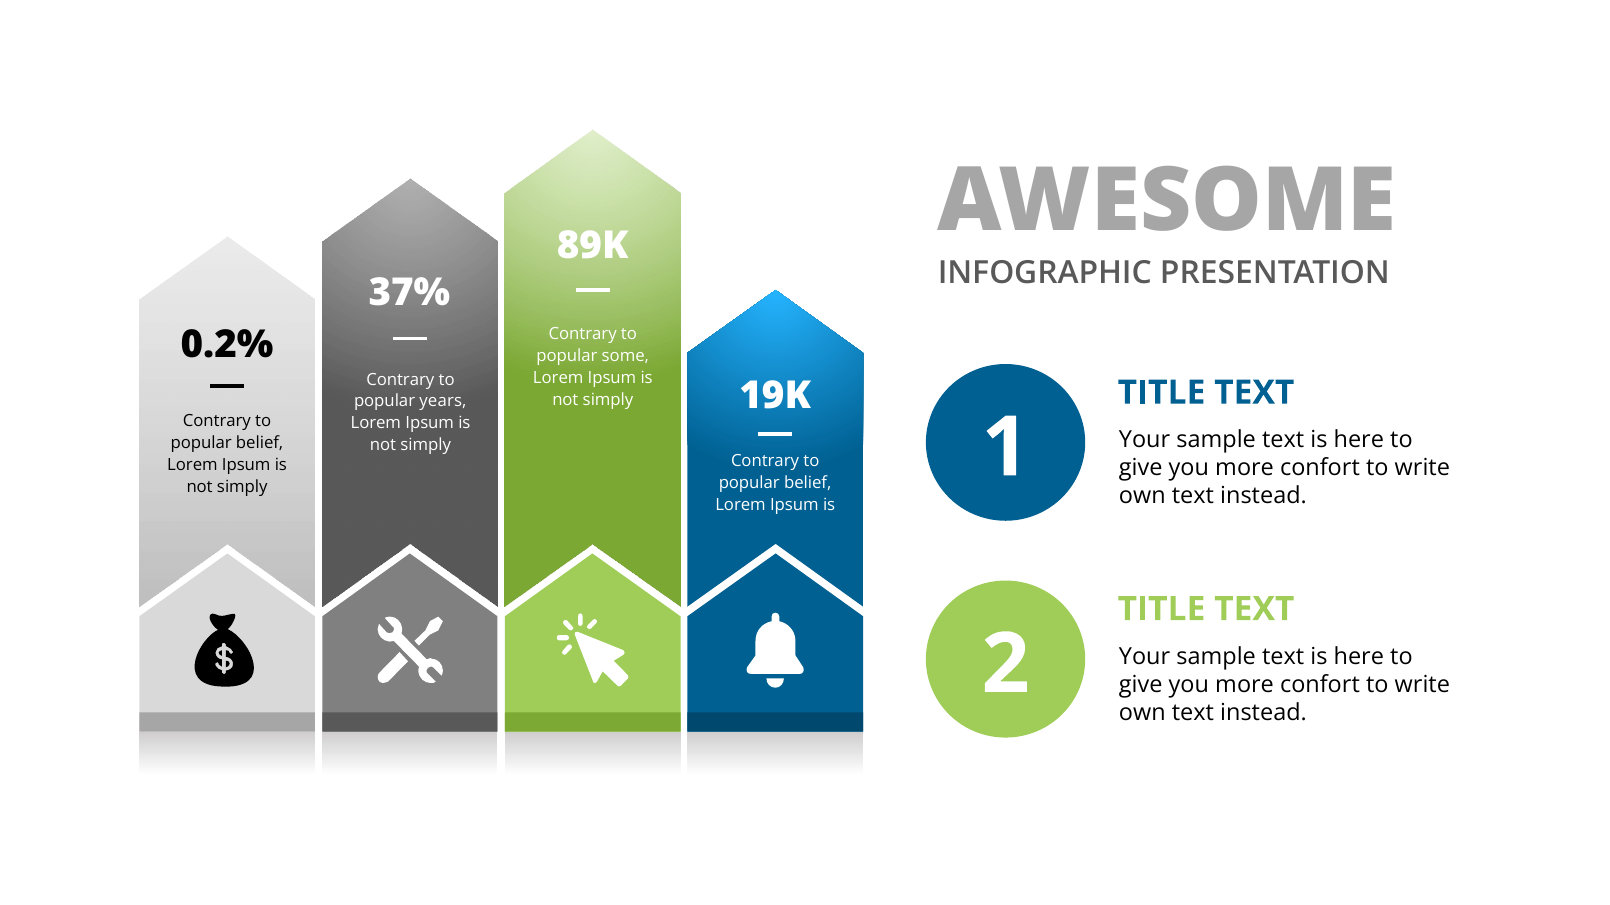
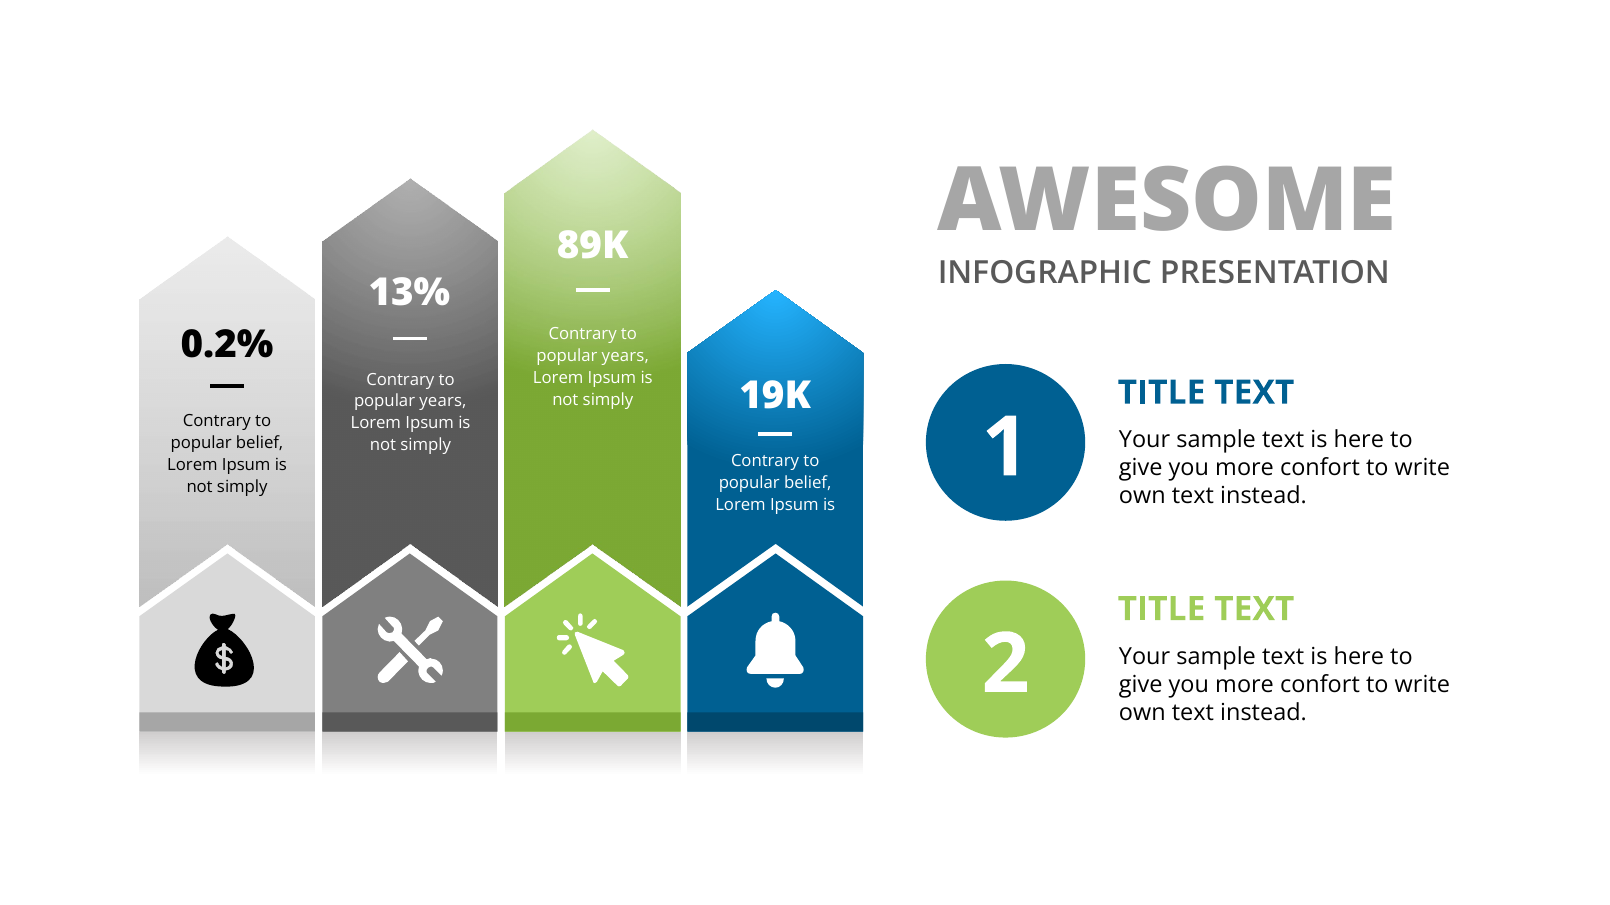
37%: 37% -> 13% (409, 293)
some: some -> years (625, 356)
